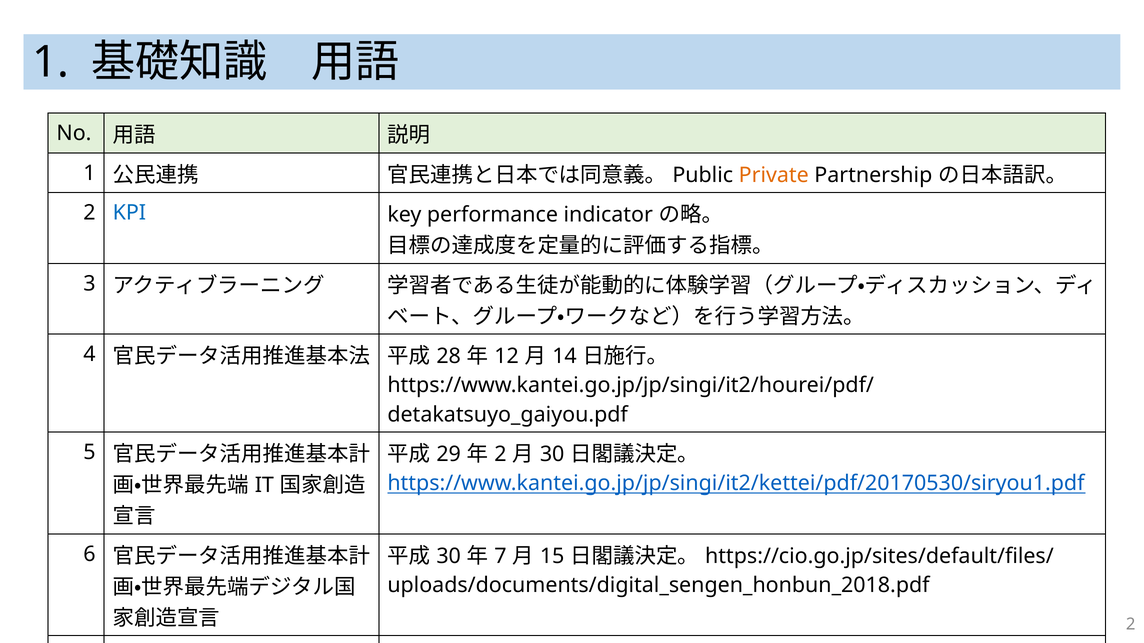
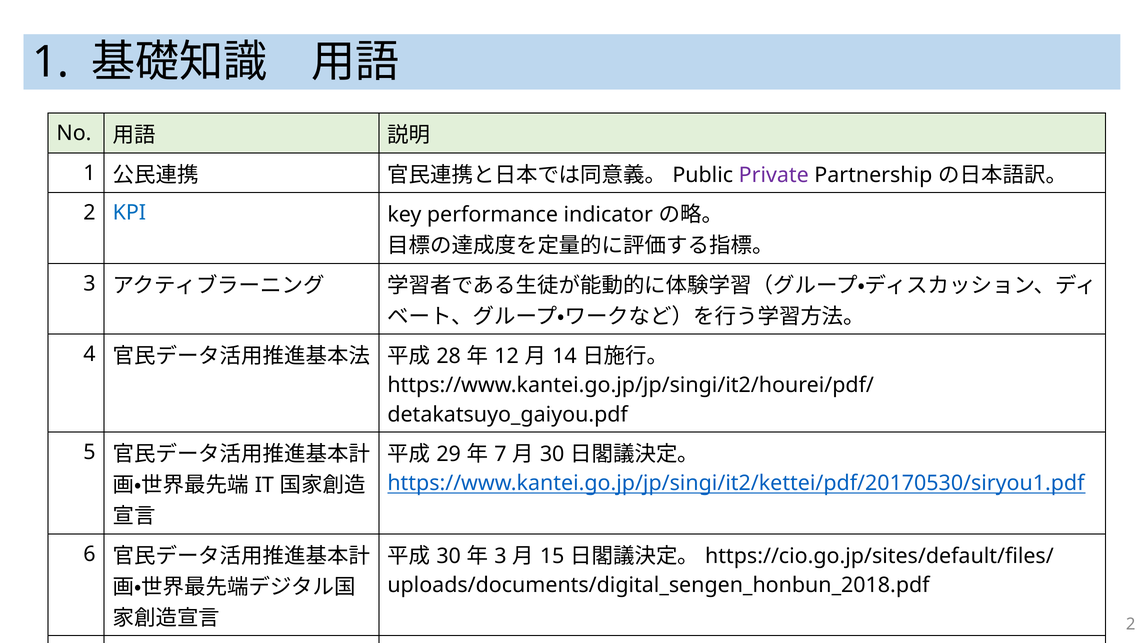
Private colour: orange -> purple (774, 175)
2: 2 -> 7 (500, 455)
7: 7 -> 3 (500, 556)
